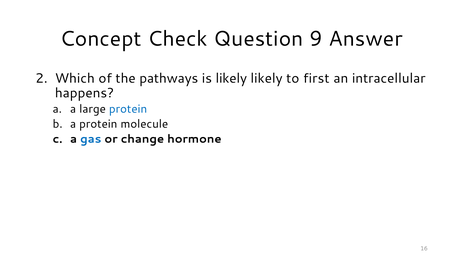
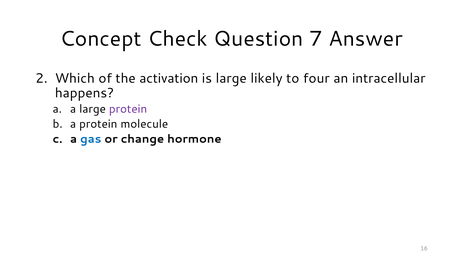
9: 9 -> 7 (316, 39)
pathways: pathways -> activation (169, 78)
is likely: likely -> large (231, 78)
first: first -> four (316, 78)
protein colour: blue -> purple (128, 109)
